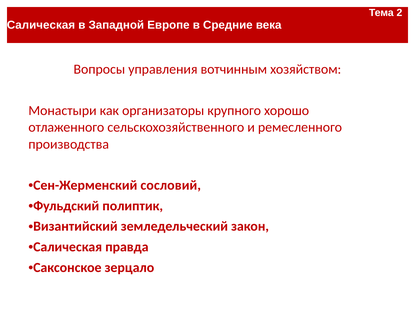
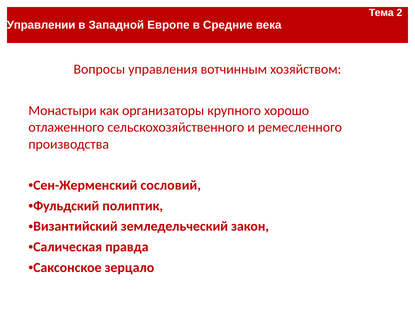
Салическая: Салическая -> Управлении (41, 25)
